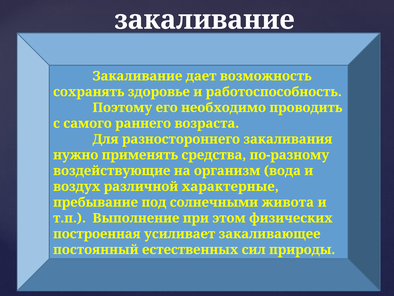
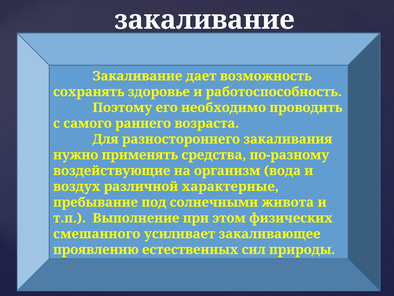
построенная: построенная -> смешанного (97, 234)
постоянный: постоянный -> проявлению (96, 249)
